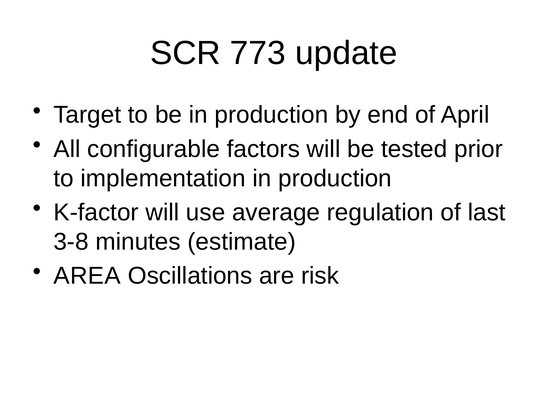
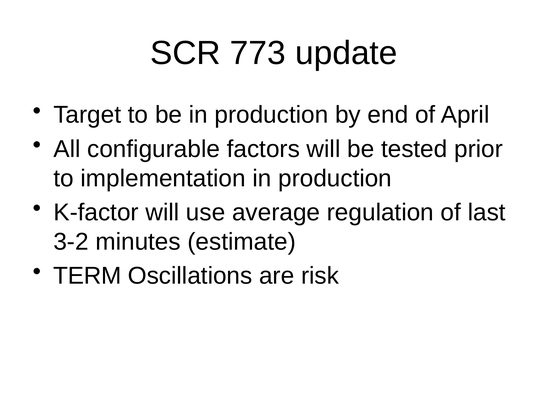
3-8: 3-8 -> 3-2 (71, 242)
AREA: AREA -> TERM (87, 276)
